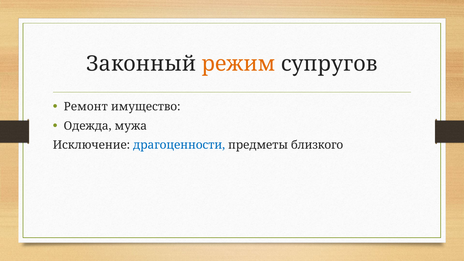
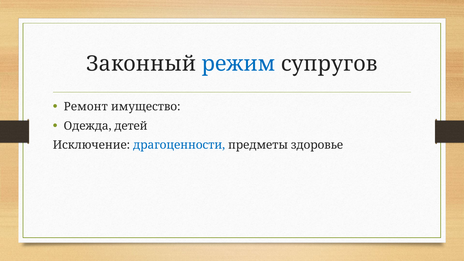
режим colour: orange -> blue (239, 64)
мужа: мужа -> детей (131, 126)
близкого: близкого -> здоровье (317, 145)
